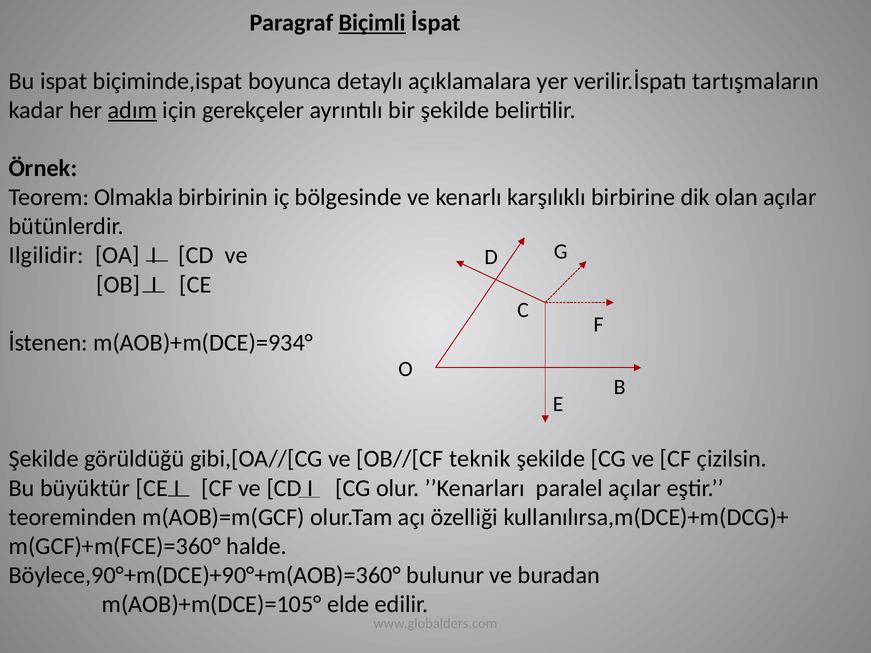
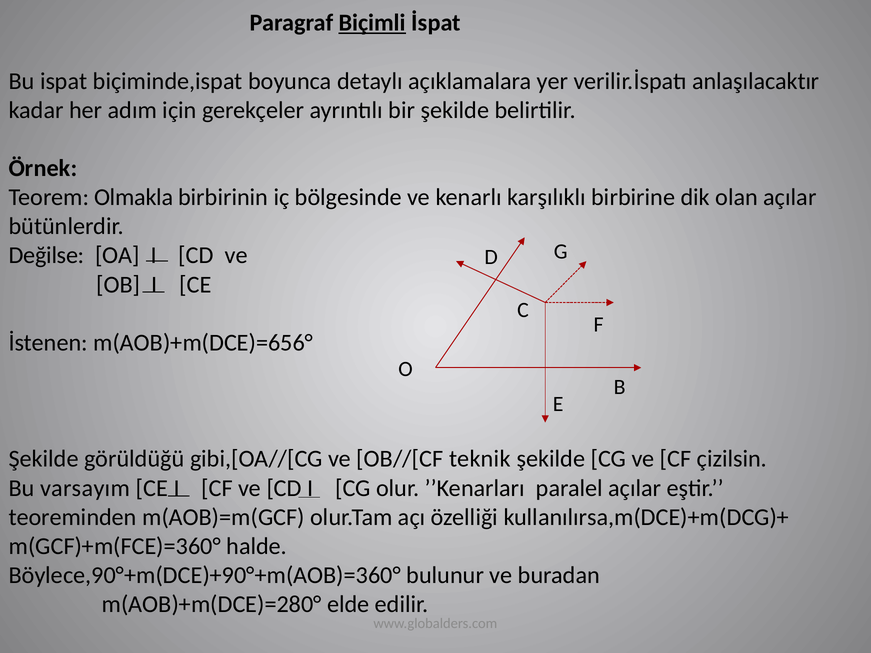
tartışmaların: tartışmaların -> anlaşılacaktır (756, 81)
adım underline: present -> none (132, 110)
Ilgilidir: Ilgilidir -> Değilse (47, 256)
m(AOB)+m(DCE)=934°: m(AOB)+m(DCE)=934° -> m(AOB)+m(DCE)=656° (203, 343)
büyüktür: büyüktür -> varsayım (85, 488)
m(AOB)+m(DCE)=105°: m(AOB)+m(DCE)=105° -> m(AOB)+m(DCE)=280° (212, 605)
